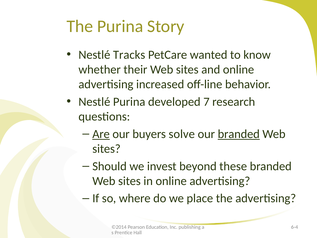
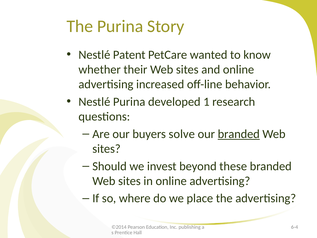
Tracks: Tracks -> Patent (129, 55)
7: 7 -> 1 (206, 102)
Are underline: present -> none (101, 134)
